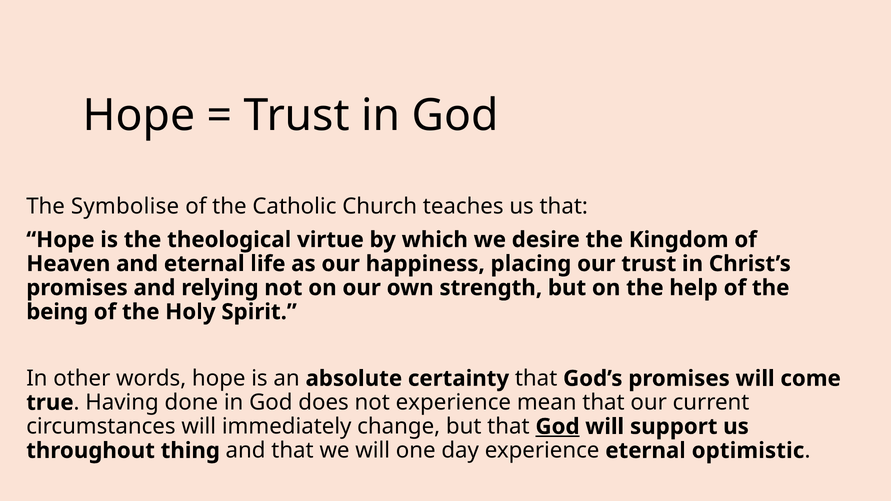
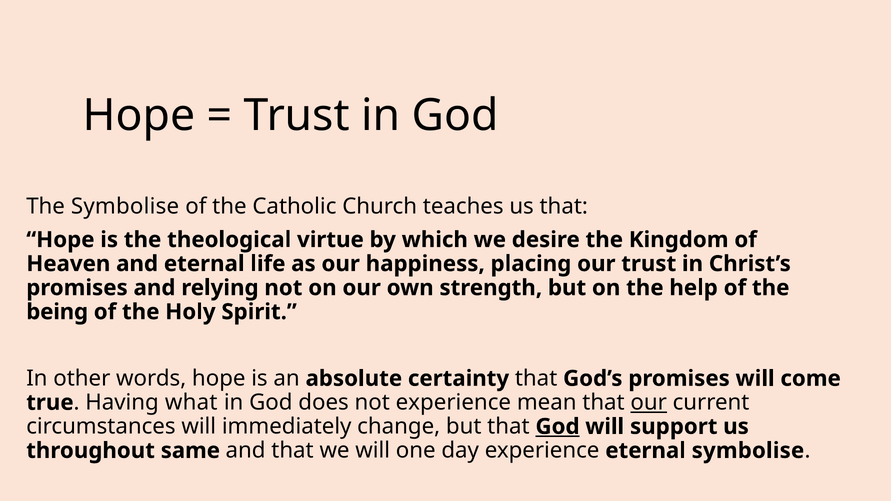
done: done -> what (191, 403)
our underline: none -> present (649, 403)
thing: thing -> same (190, 451)
eternal optimistic: optimistic -> symbolise (748, 451)
